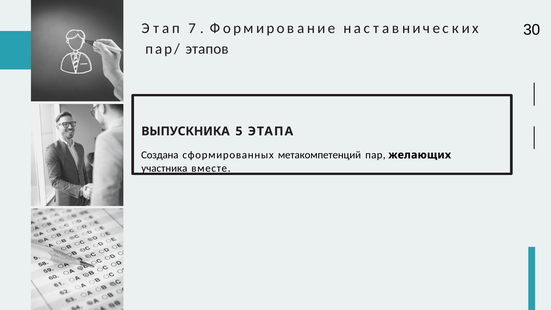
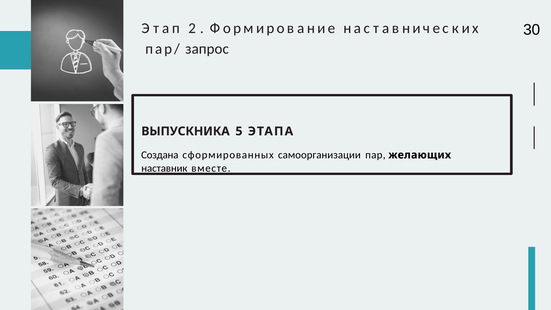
7: 7 -> 2 (192, 28)
этапов: этапов -> запрос (207, 49)
метакомпетенций: метакомпетенций -> самоорганизации (319, 155)
участника: участника -> наставник (164, 168)
